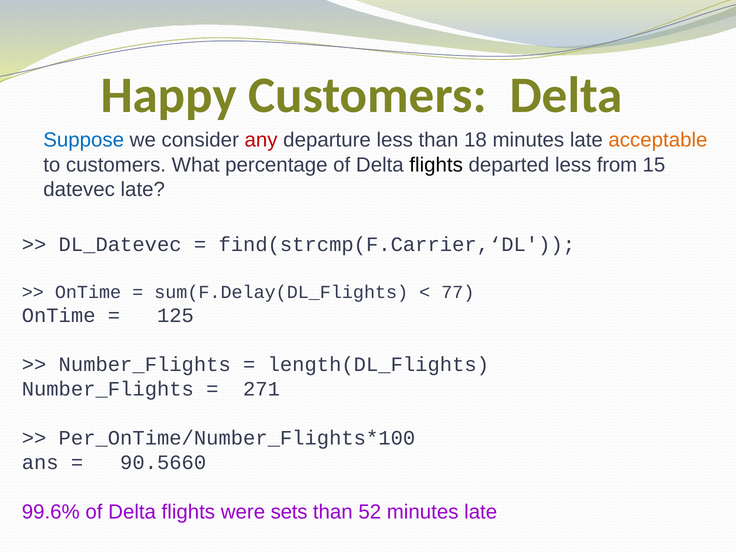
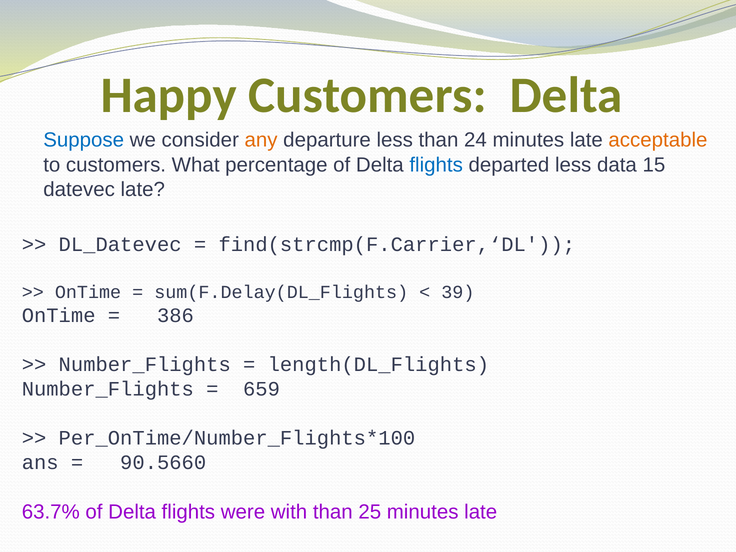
any colour: red -> orange (261, 140)
18: 18 -> 24 (475, 140)
flights colour: black -> blue (436, 165)
from: from -> data (617, 165)
77: 77 -> 39 (458, 292)
125: 125 -> 386 (175, 315)
271: 271 -> 659 (262, 389)
99.6%: 99.6% -> 63.7% (51, 512)
sets: sets -> with (289, 512)
52: 52 -> 25 (370, 512)
